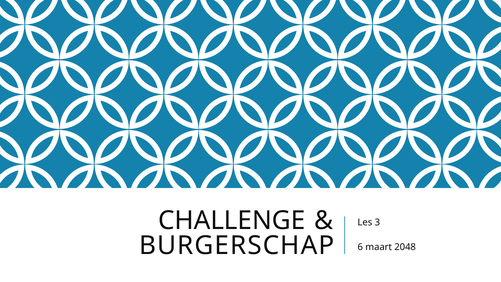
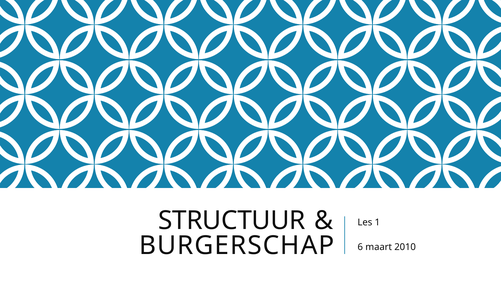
CHALLENGE: CHALLENGE -> STRUCTUUR (232, 220)
3: 3 -> 1 (377, 222)
2048: 2048 -> 2010 (405, 247)
